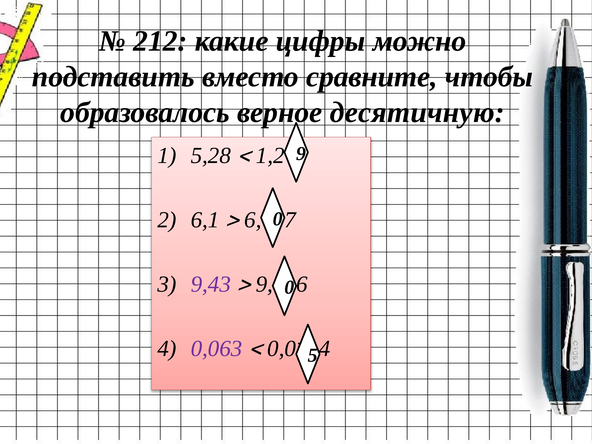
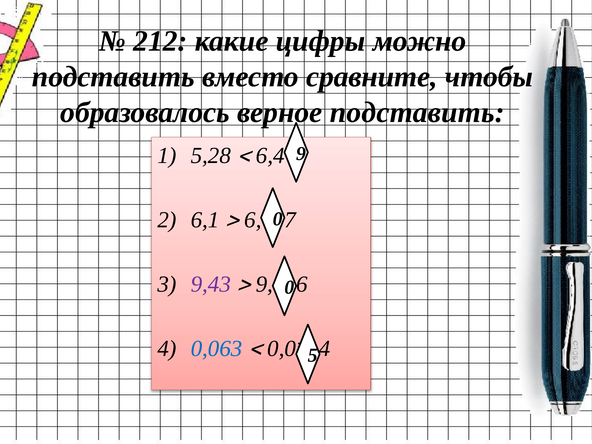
верное десятичную: десятичную -> подставить (417, 112)
1,2: 1,2 -> 6,4 (270, 156)
0,063 colour: purple -> blue (217, 349)
